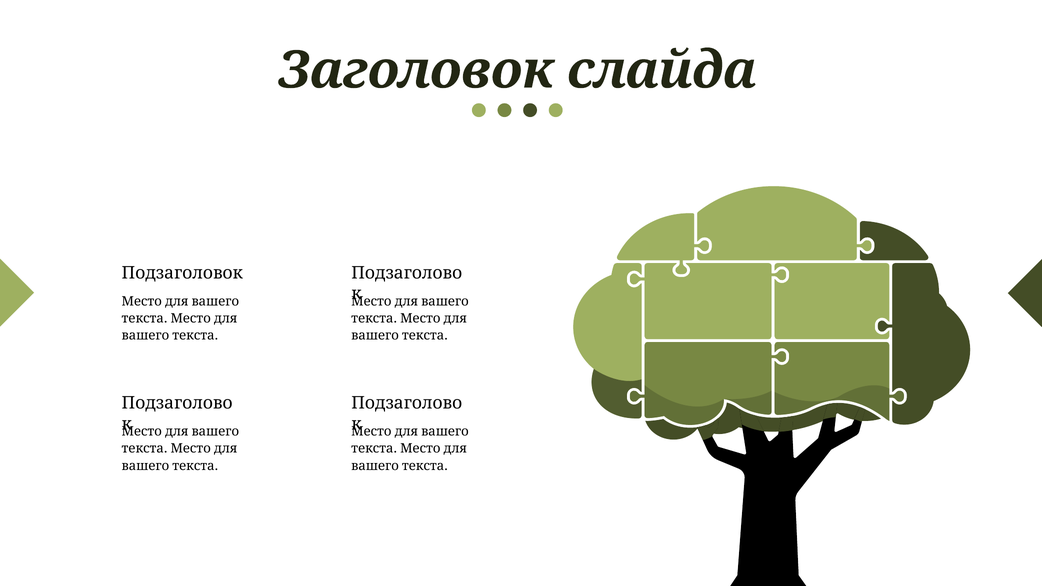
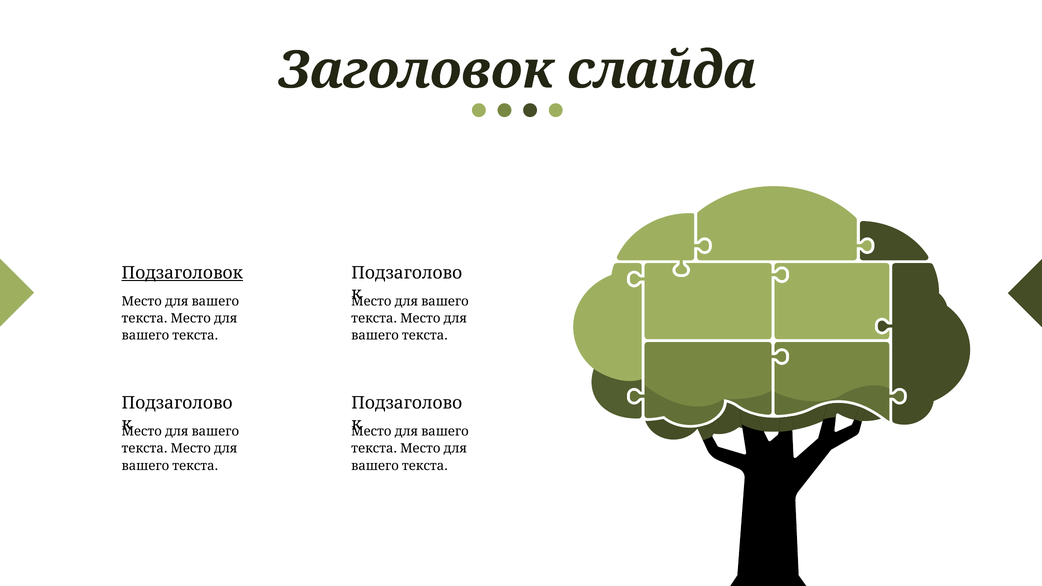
Подзаголовок underline: none -> present (182, 273)
